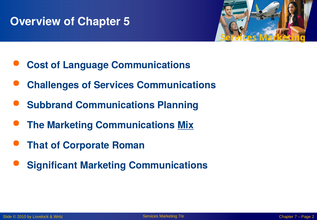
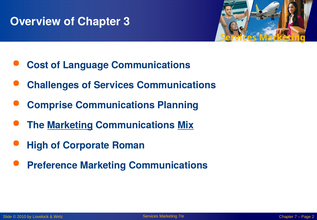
5: 5 -> 3 (127, 22)
Subbrand: Subbrand -> Comprise (50, 105)
Marketing underline: none -> present (70, 125)
That: That -> High (38, 145)
Significant: Significant -> Preference (52, 165)
